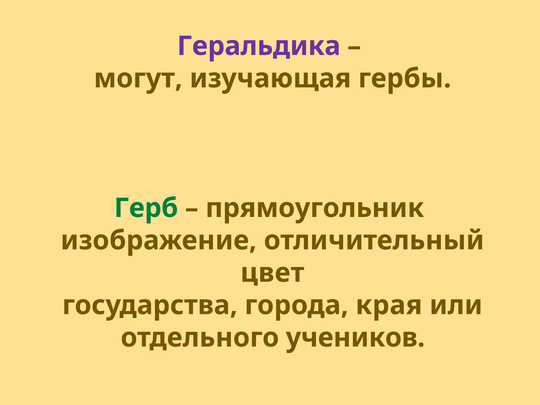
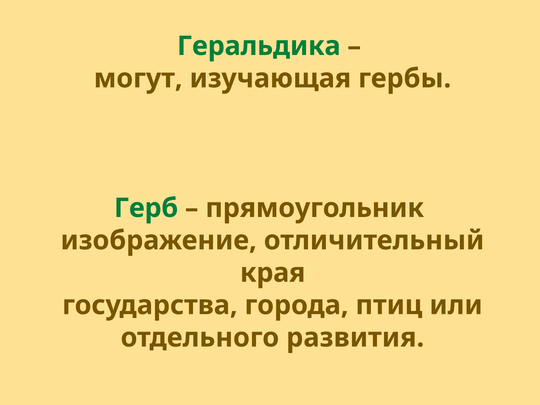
Геральдика colour: purple -> green (259, 46)
цвет: цвет -> края (273, 273)
края: края -> птиц (389, 305)
учеников: учеников -> развития (355, 338)
